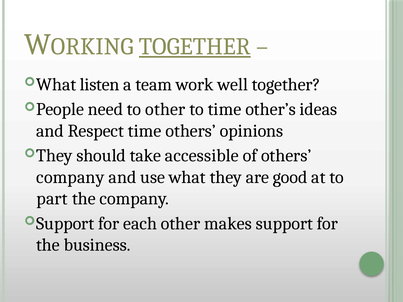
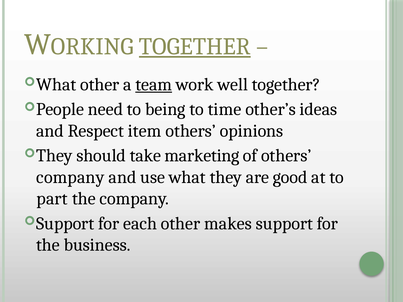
listen: listen -> other (100, 85)
team underline: none -> present (154, 85)
to other: other -> being (165, 109)
Respect time: time -> item (145, 131)
accessible: accessible -> marketing (202, 156)
